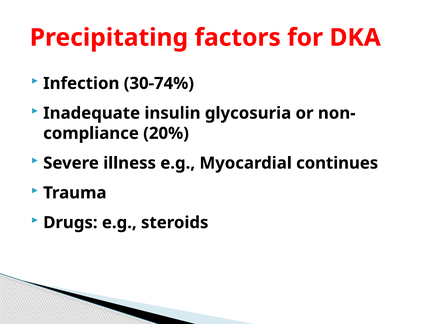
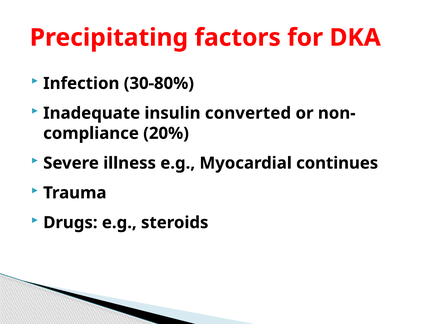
30-74%: 30-74% -> 30-80% (159, 83)
glycosuria: glycosuria -> converted (248, 113)
